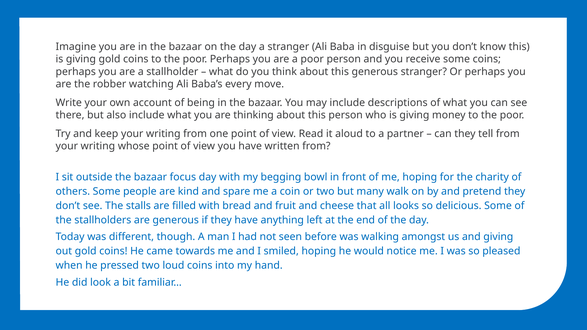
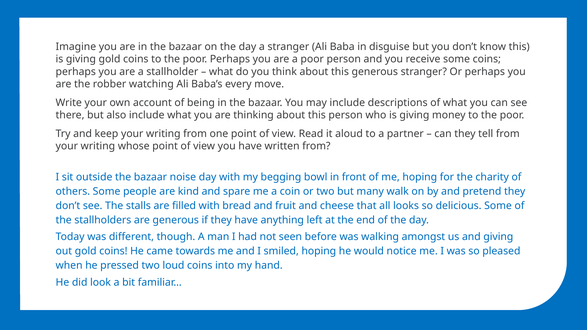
focus: focus -> noise (183, 177)
